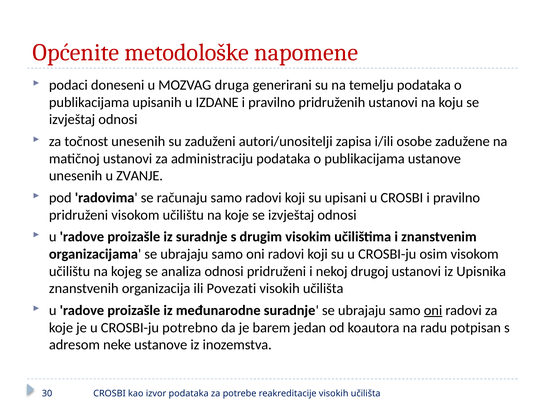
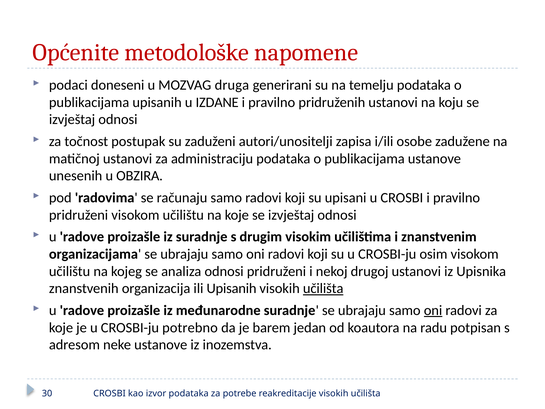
točnost unesenih: unesenih -> postupak (138, 141)
ZVANJE: ZVANJE -> OBZIRA (140, 176)
ili Povezati: Povezati -> Upisanih (232, 288)
učilišta underline: none -> present (323, 288)
